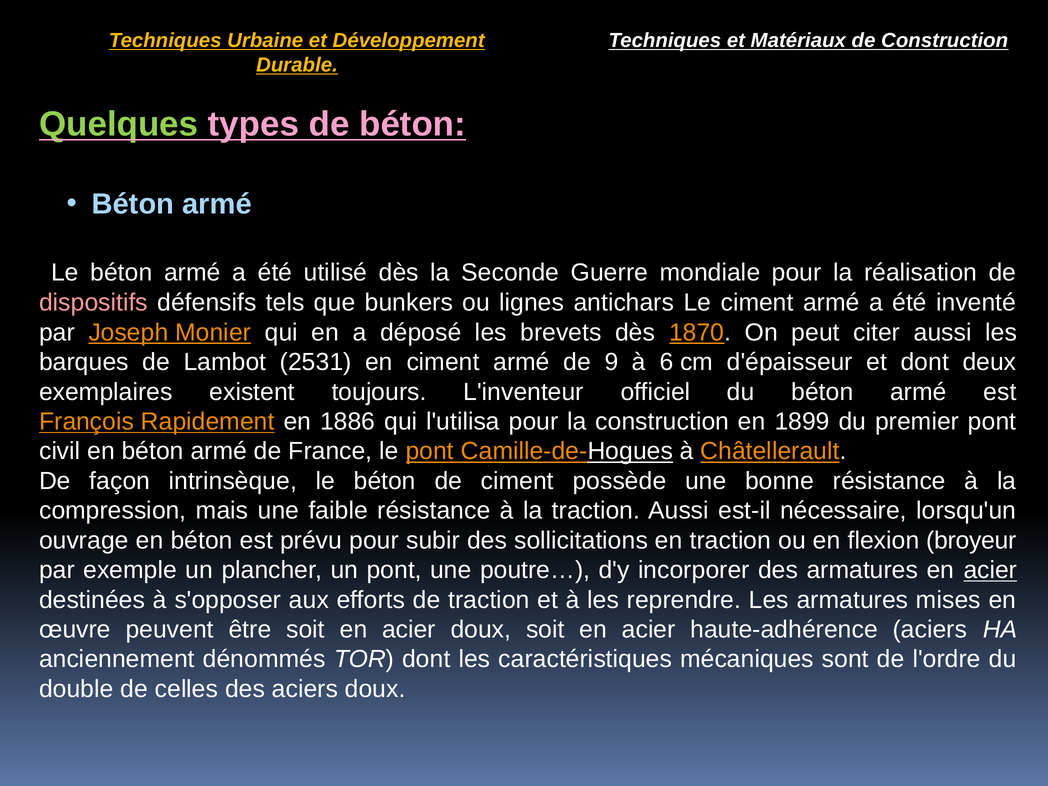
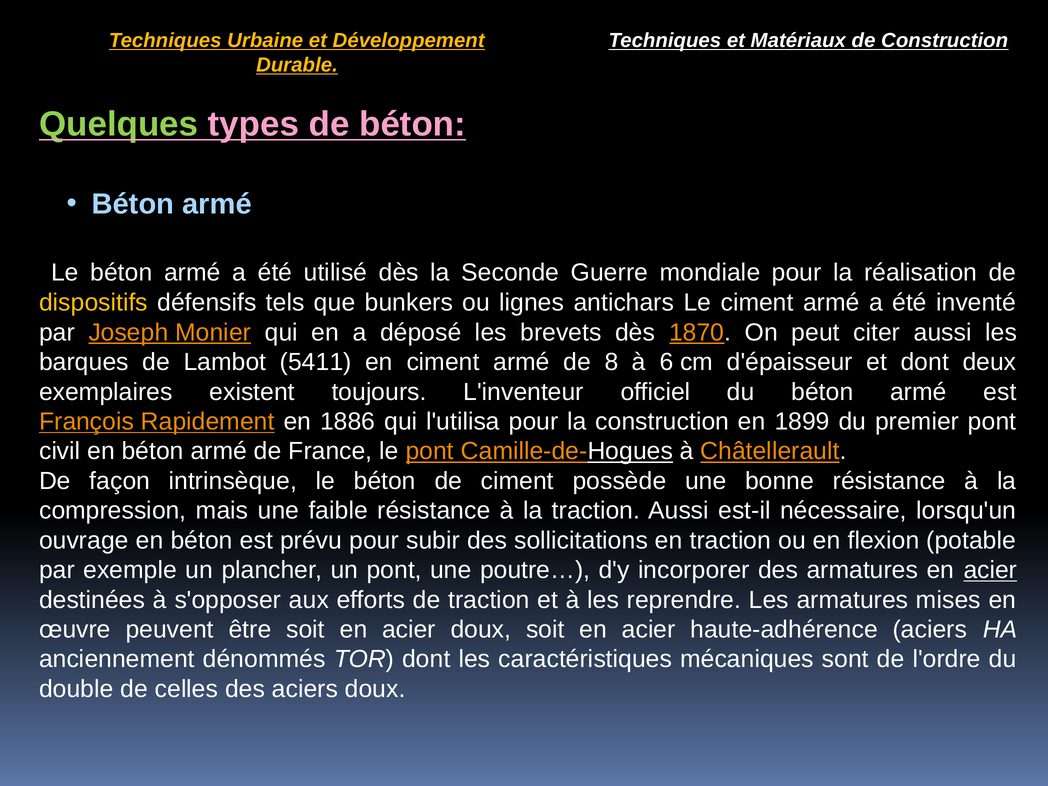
dispositifs colour: pink -> yellow (94, 303)
2531: 2531 -> 5411 (316, 362)
9: 9 -> 8 (611, 362)
broyeur: broyeur -> potable (971, 540)
